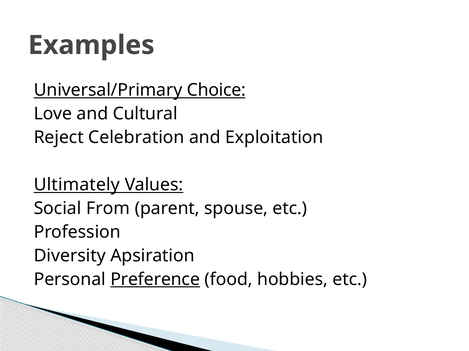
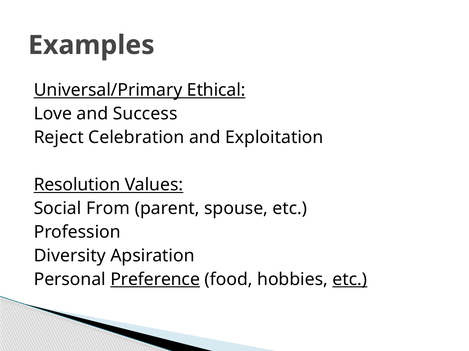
Choice: Choice -> Ethical (216, 90)
Cultural: Cultural -> Success (145, 114)
Ultimately: Ultimately -> Resolution (77, 185)
etc underline: none -> present (350, 280)
